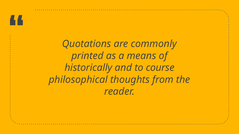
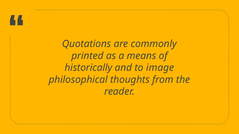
course: course -> image (160, 68)
